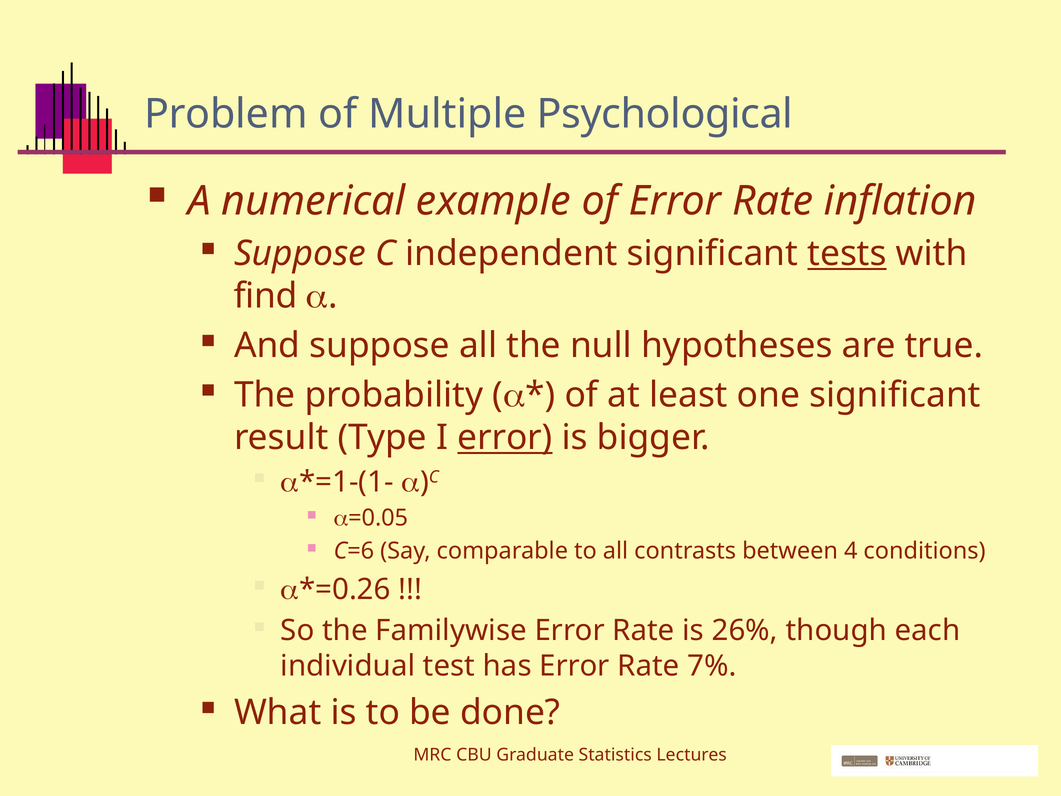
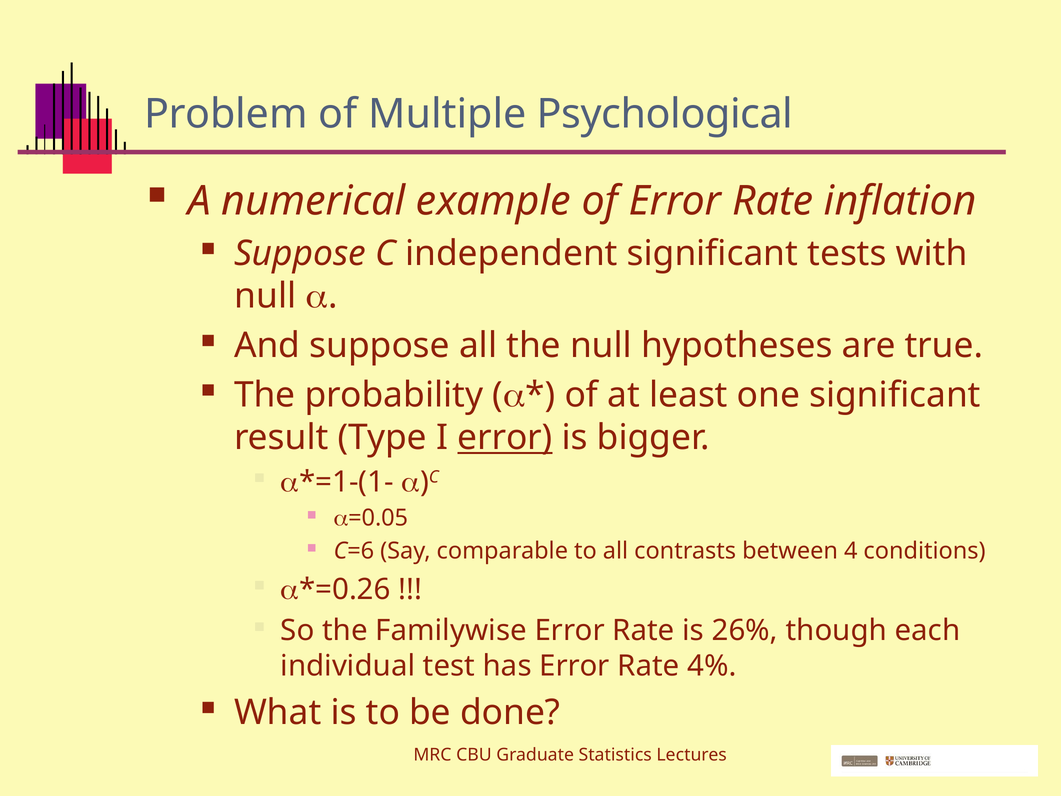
tests underline: present -> none (847, 254)
find: find -> null (265, 296)
7%: 7% -> 4% (712, 666)
